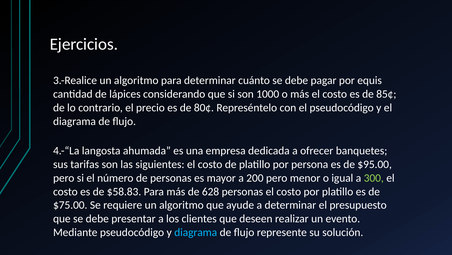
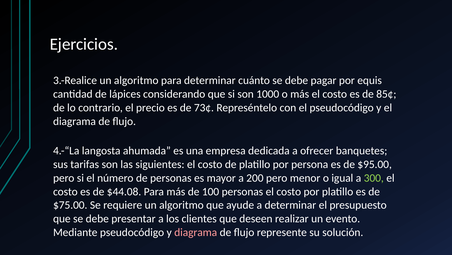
80¢: 80¢ -> 73¢ (204, 107)
$58.83: $58.83 -> $44.08 (124, 191)
628: 628 -> 100 (211, 191)
diagrama colour: light blue -> pink (196, 232)
